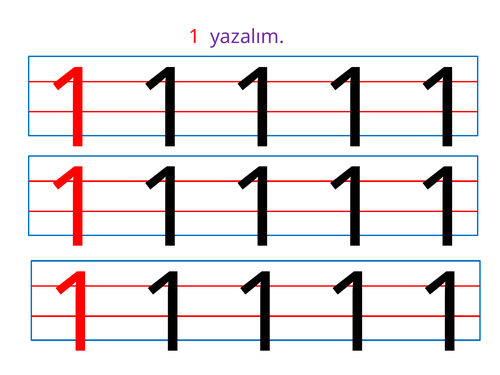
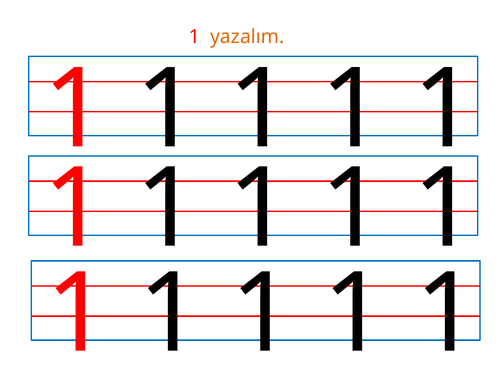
yazalım colour: purple -> orange (247, 37)
